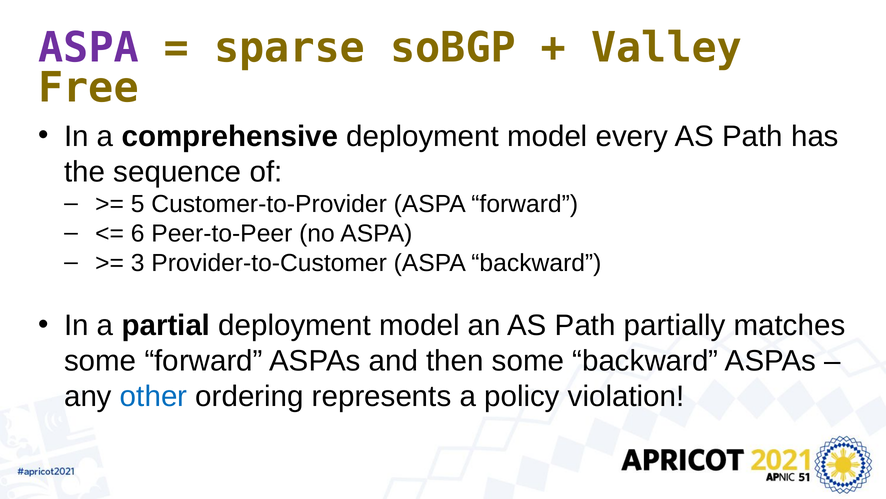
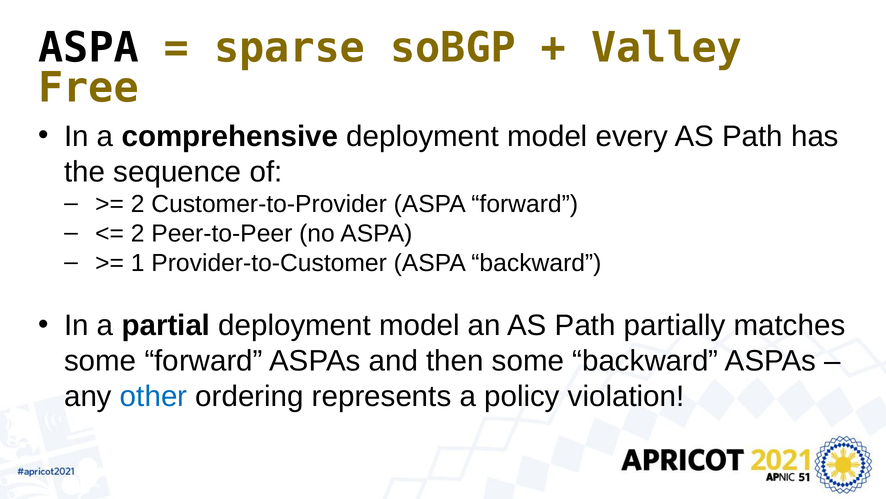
ASPA colour: purple -> black (89, 48)
5: 5 -> 2 (138, 204)
6: 6 -> 2 (138, 233)
3: 3 -> 1 (138, 263)
